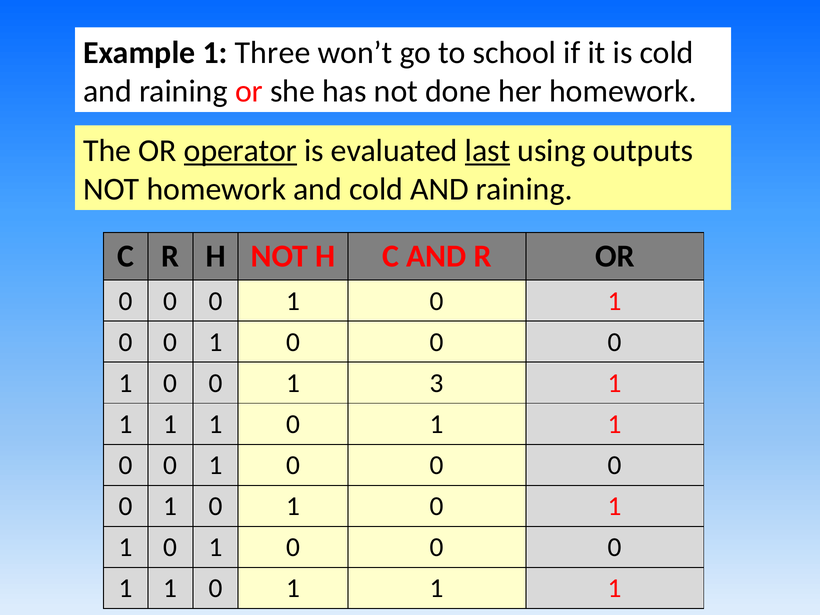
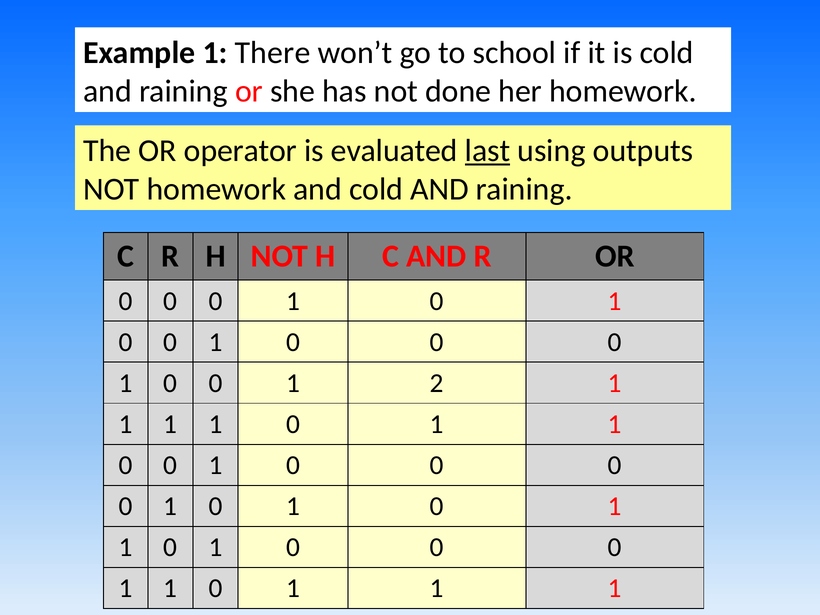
Three: Three -> There (273, 53)
operator underline: present -> none (241, 151)
3: 3 -> 2 (437, 383)
